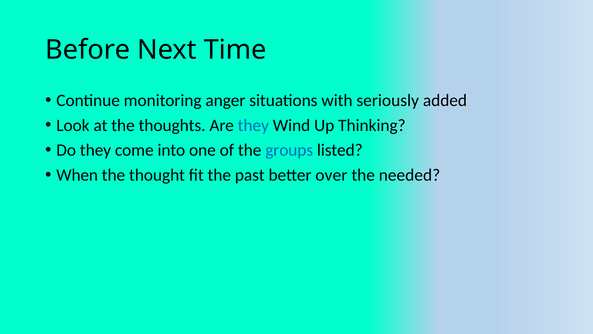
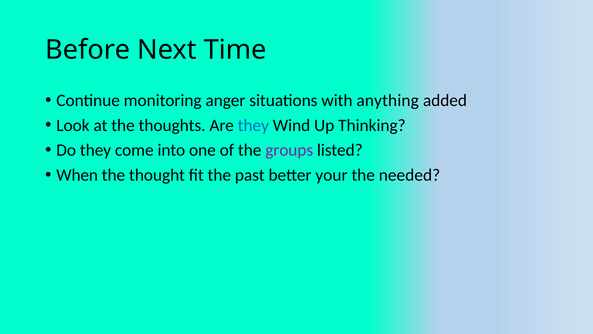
seriously: seriously -> anything (388, 100)
groups colour: blue -> purple (289, 150)
over: over -> your (331, 175)
